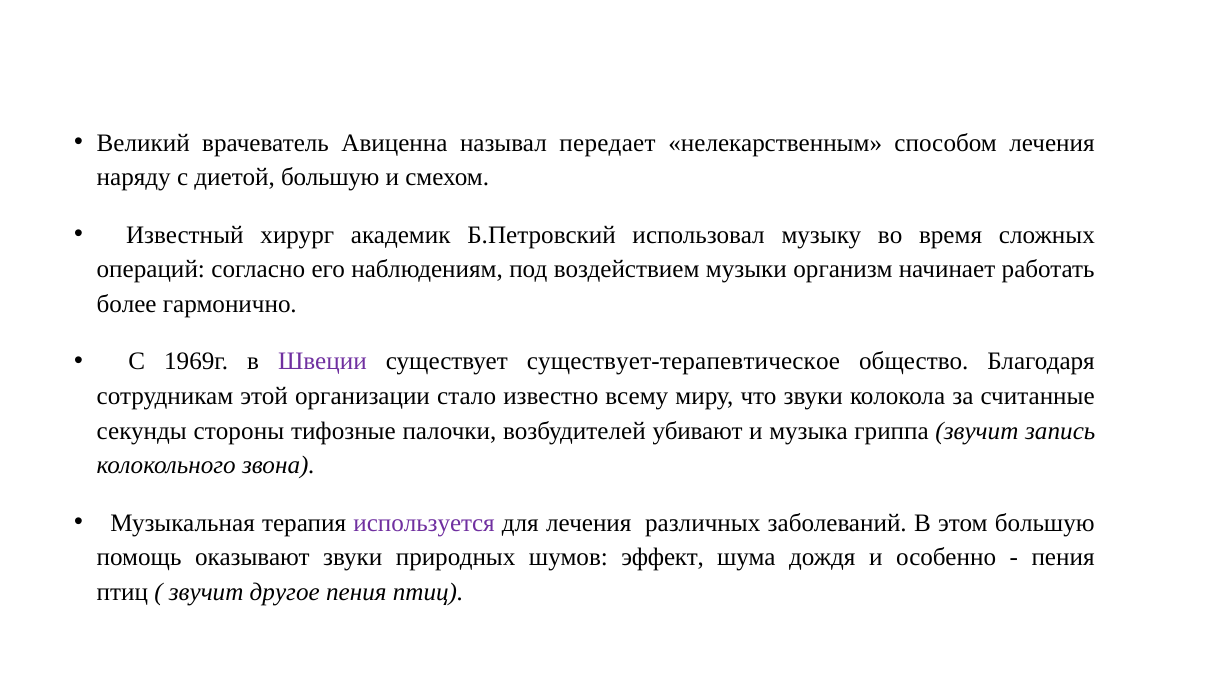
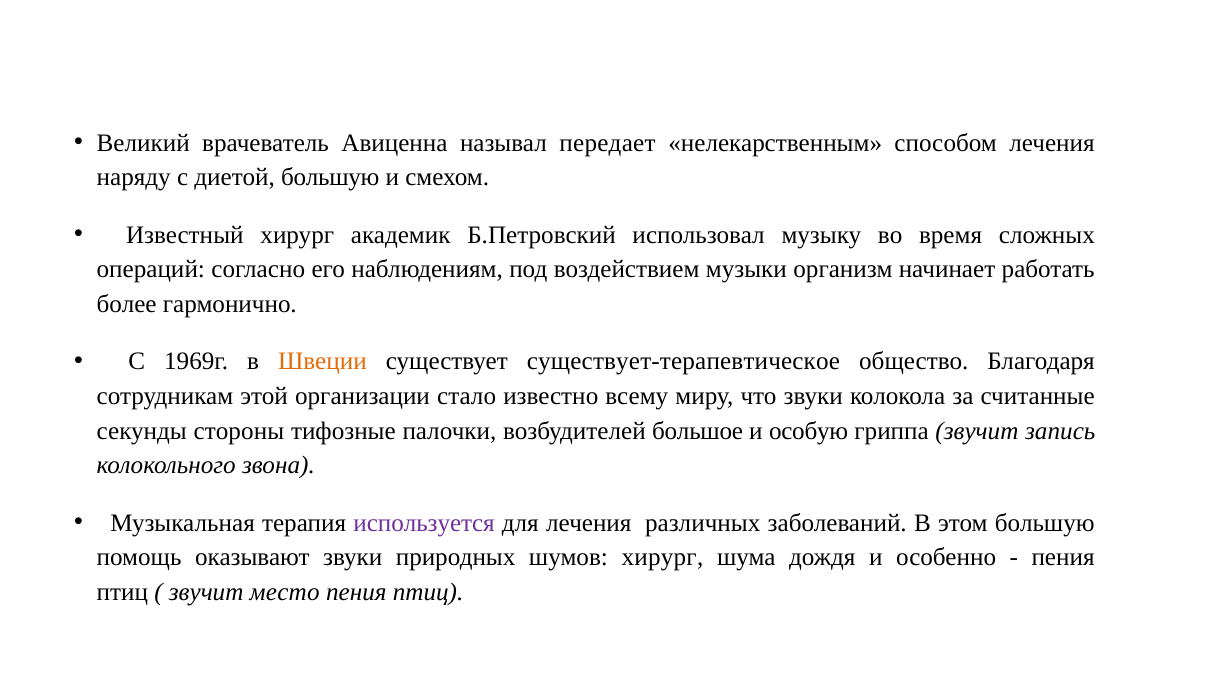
Швеции colour: purple -> orange (322, 361)
убивают: убивают -> большое (698, 431)
музыка: музыка -> особую (809, 431)
шумов эффект: эффект -> хирург (662, 557)
другое: другое -> место (285, 592)
